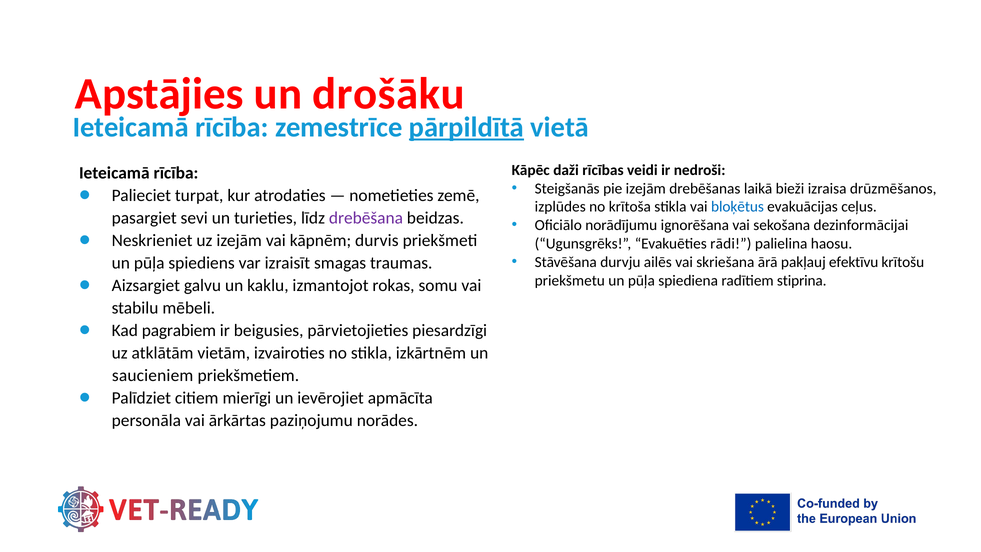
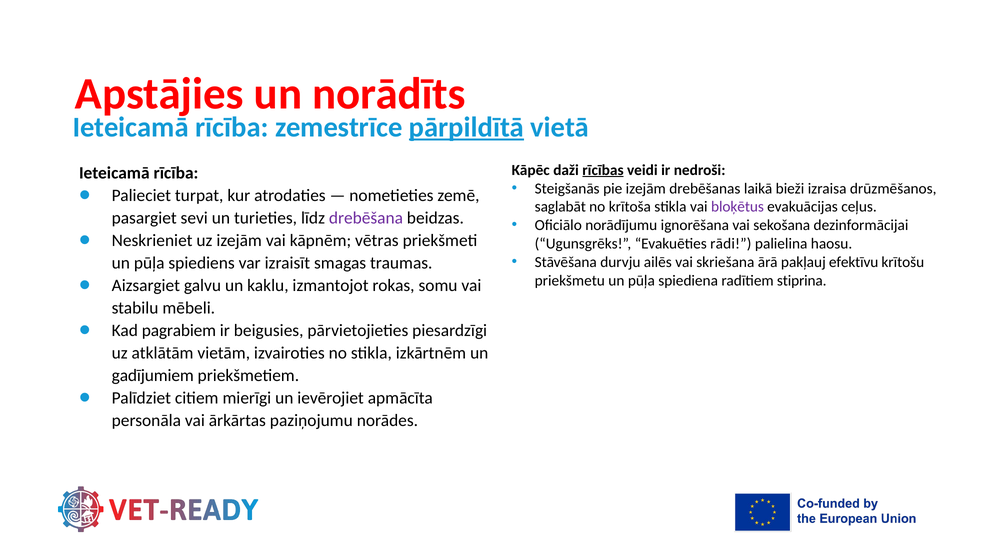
drošāku: drošāku -> norādīts (389, 94)
rīcības underline: none -> present (603, 170)
izplūdes: izplūdes -> saglabāt (560, 207)
bloķētus colour: blue -> purple (737, 207)
durvis: durvis -> vētras (377, 241)
saucieniem: saucieniem -> gadījumiem (153, 376)
